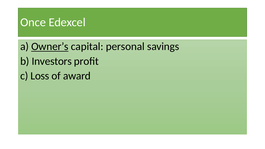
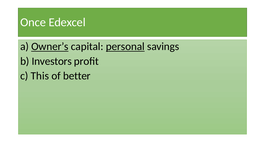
personal underline: none -> present (125, 47)
Loss: Loss -> This (40, 76)
award: award -> better (77, 76)
